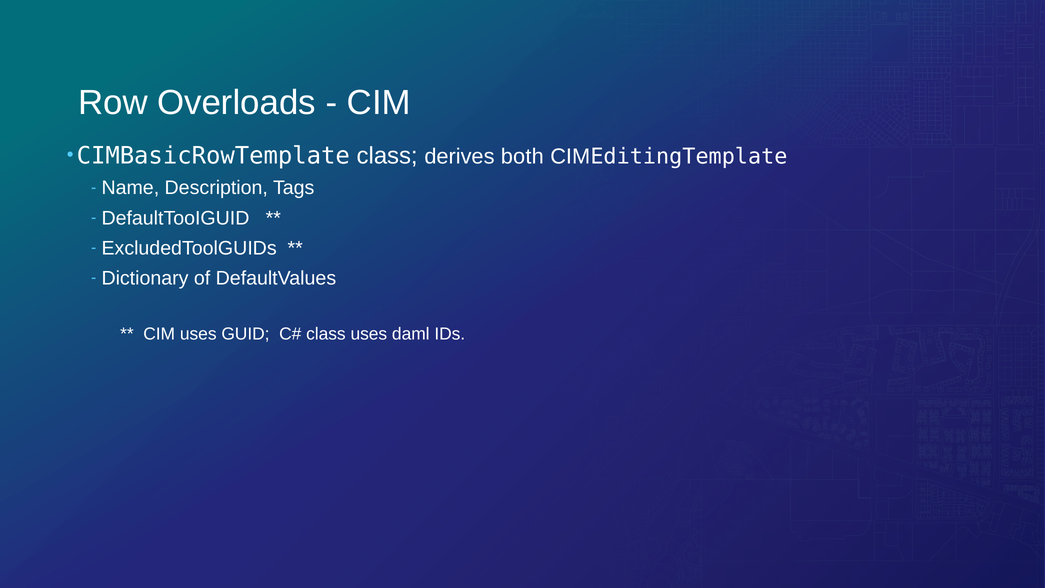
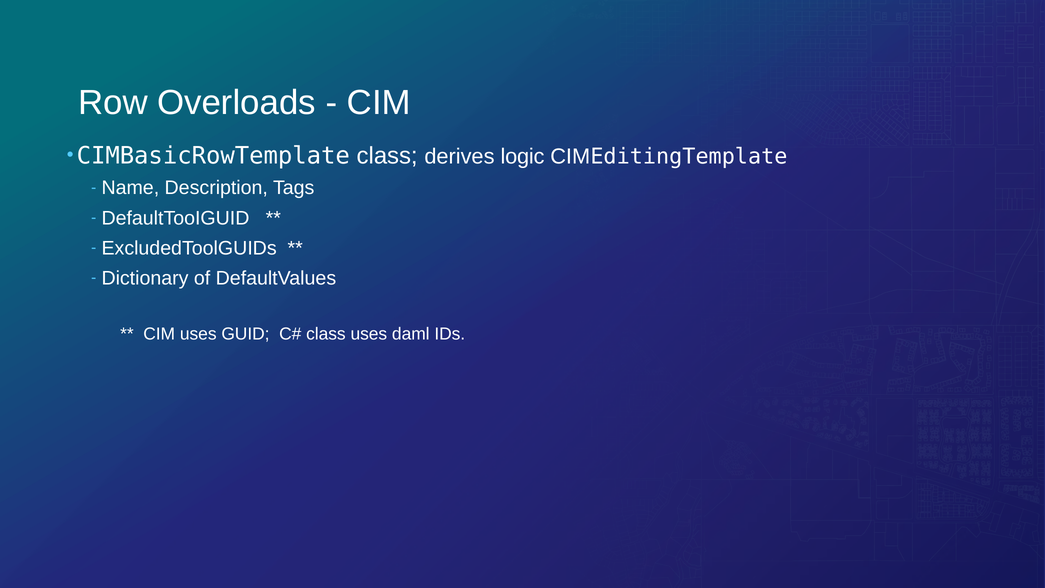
both: both -> logic (523, 156)
